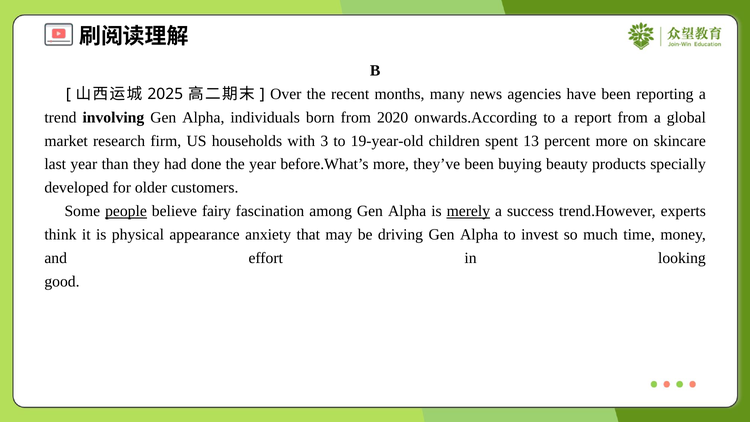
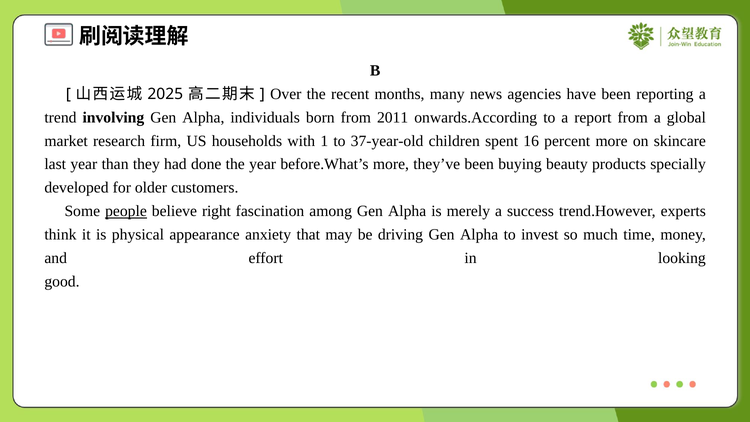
2020: 2020 -> 2011 (393, 117)
3: 3 -> 1 (324, 141)
19-year-old: 19-year-old -> 37-year-old (387, 141)
13: 13 -> 16 (531, 141)
fairy: fairy -> right (216, 211)
merely underline: present -> none (468, 211)
